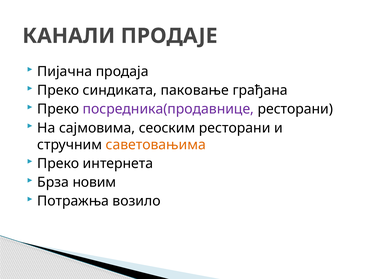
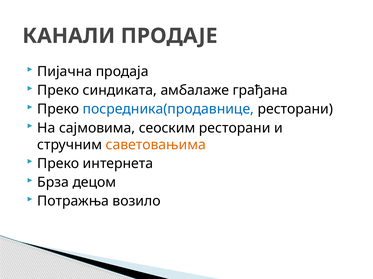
паковање: паковање -> амбалаже (195, 91)
посредника(продавнице colour: purple -> blue (168, 109)
новим: новим -> децом (94, 183)
